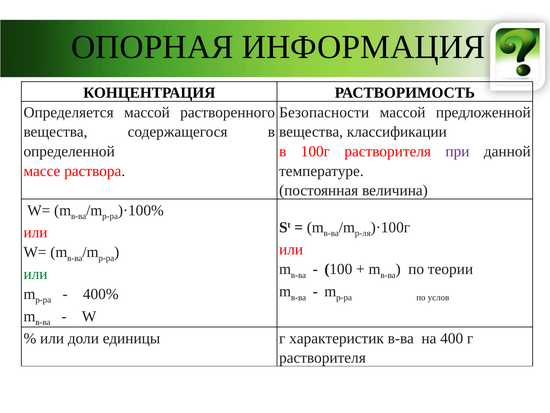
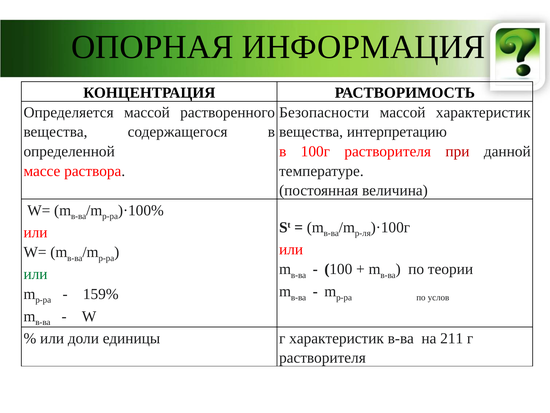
массой предложенной: предложенной -> характеристик (483, 112)
классификации: классификации -> интерпретацию (397, 132)
при colour: purple -> red (457, 151)
400%: 400% -> 159% (101, 294)
400: 400 -> 211 (452, 338)
